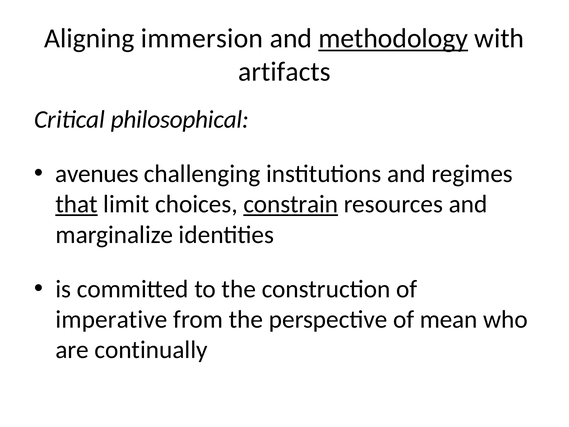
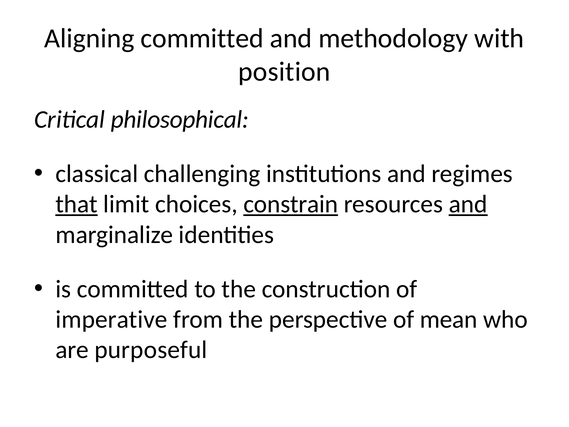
Aligning immersion: immersion -> committed (202, 38)
methodology underline: present -> none (393, 38)
artifacts: artifacts -> position (284, 72)
avenues: avenues -> classical (97, 174)
and underline: none -> present (468, 204)
continually: continually -> purposeful (151, 350)
